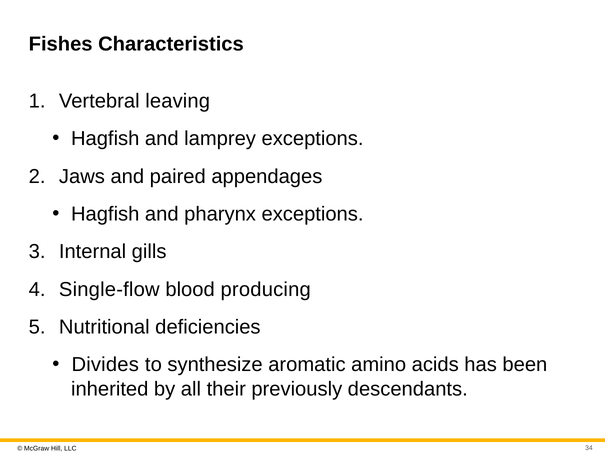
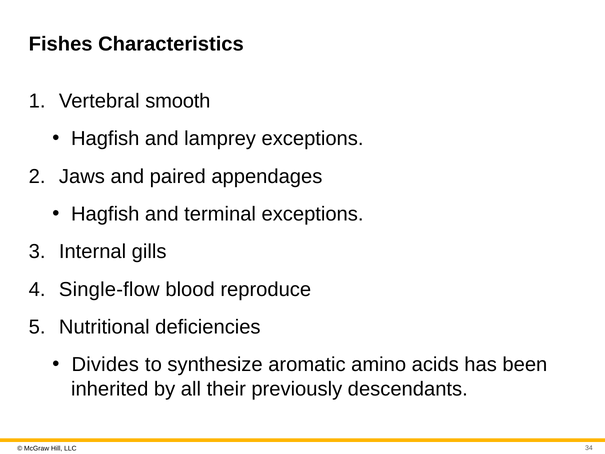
leaving: leaving -> smooth (178, 101)
pharynx: pharynx -> terminal (220, 214)
producing: producing -> reproduce (266, 289)
